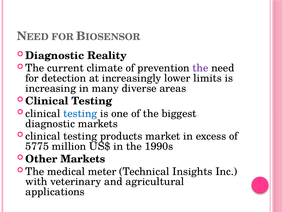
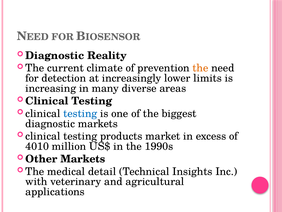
the colour: purple -> orange (200, 68)
5775: 5775 -> 4010 (37, 146)
meter: meter -> detail (102, 171)
